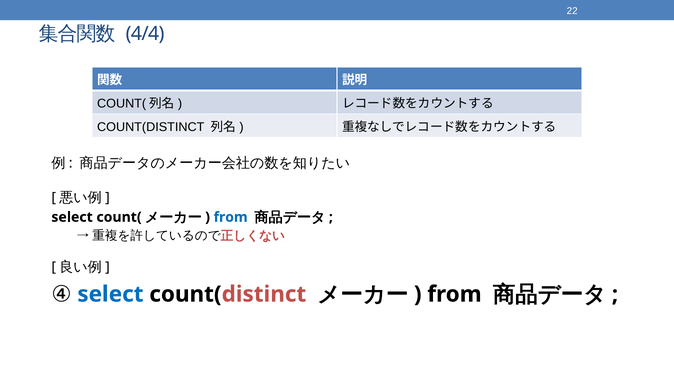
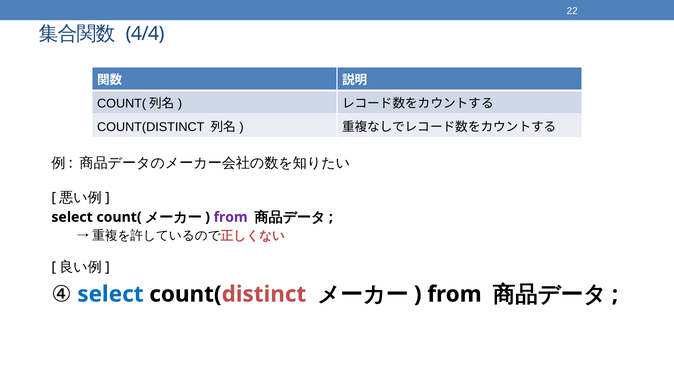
from colour: blue -> purple (231, 217)
